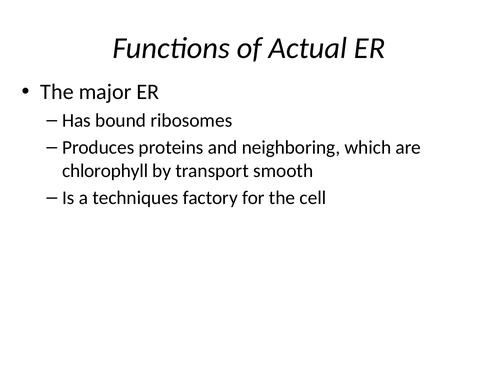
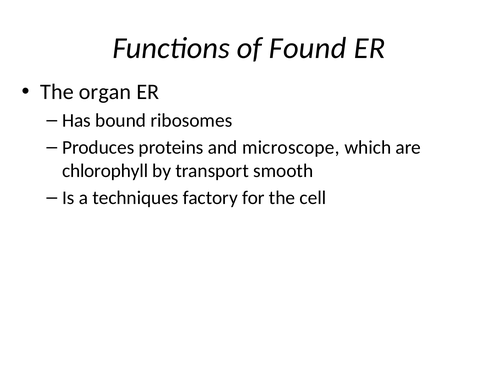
Actual: Actual -> Found (308, 48)
major: major -> organ (105, 92)
neighboring: neighboring -> microscope (291, 148)
